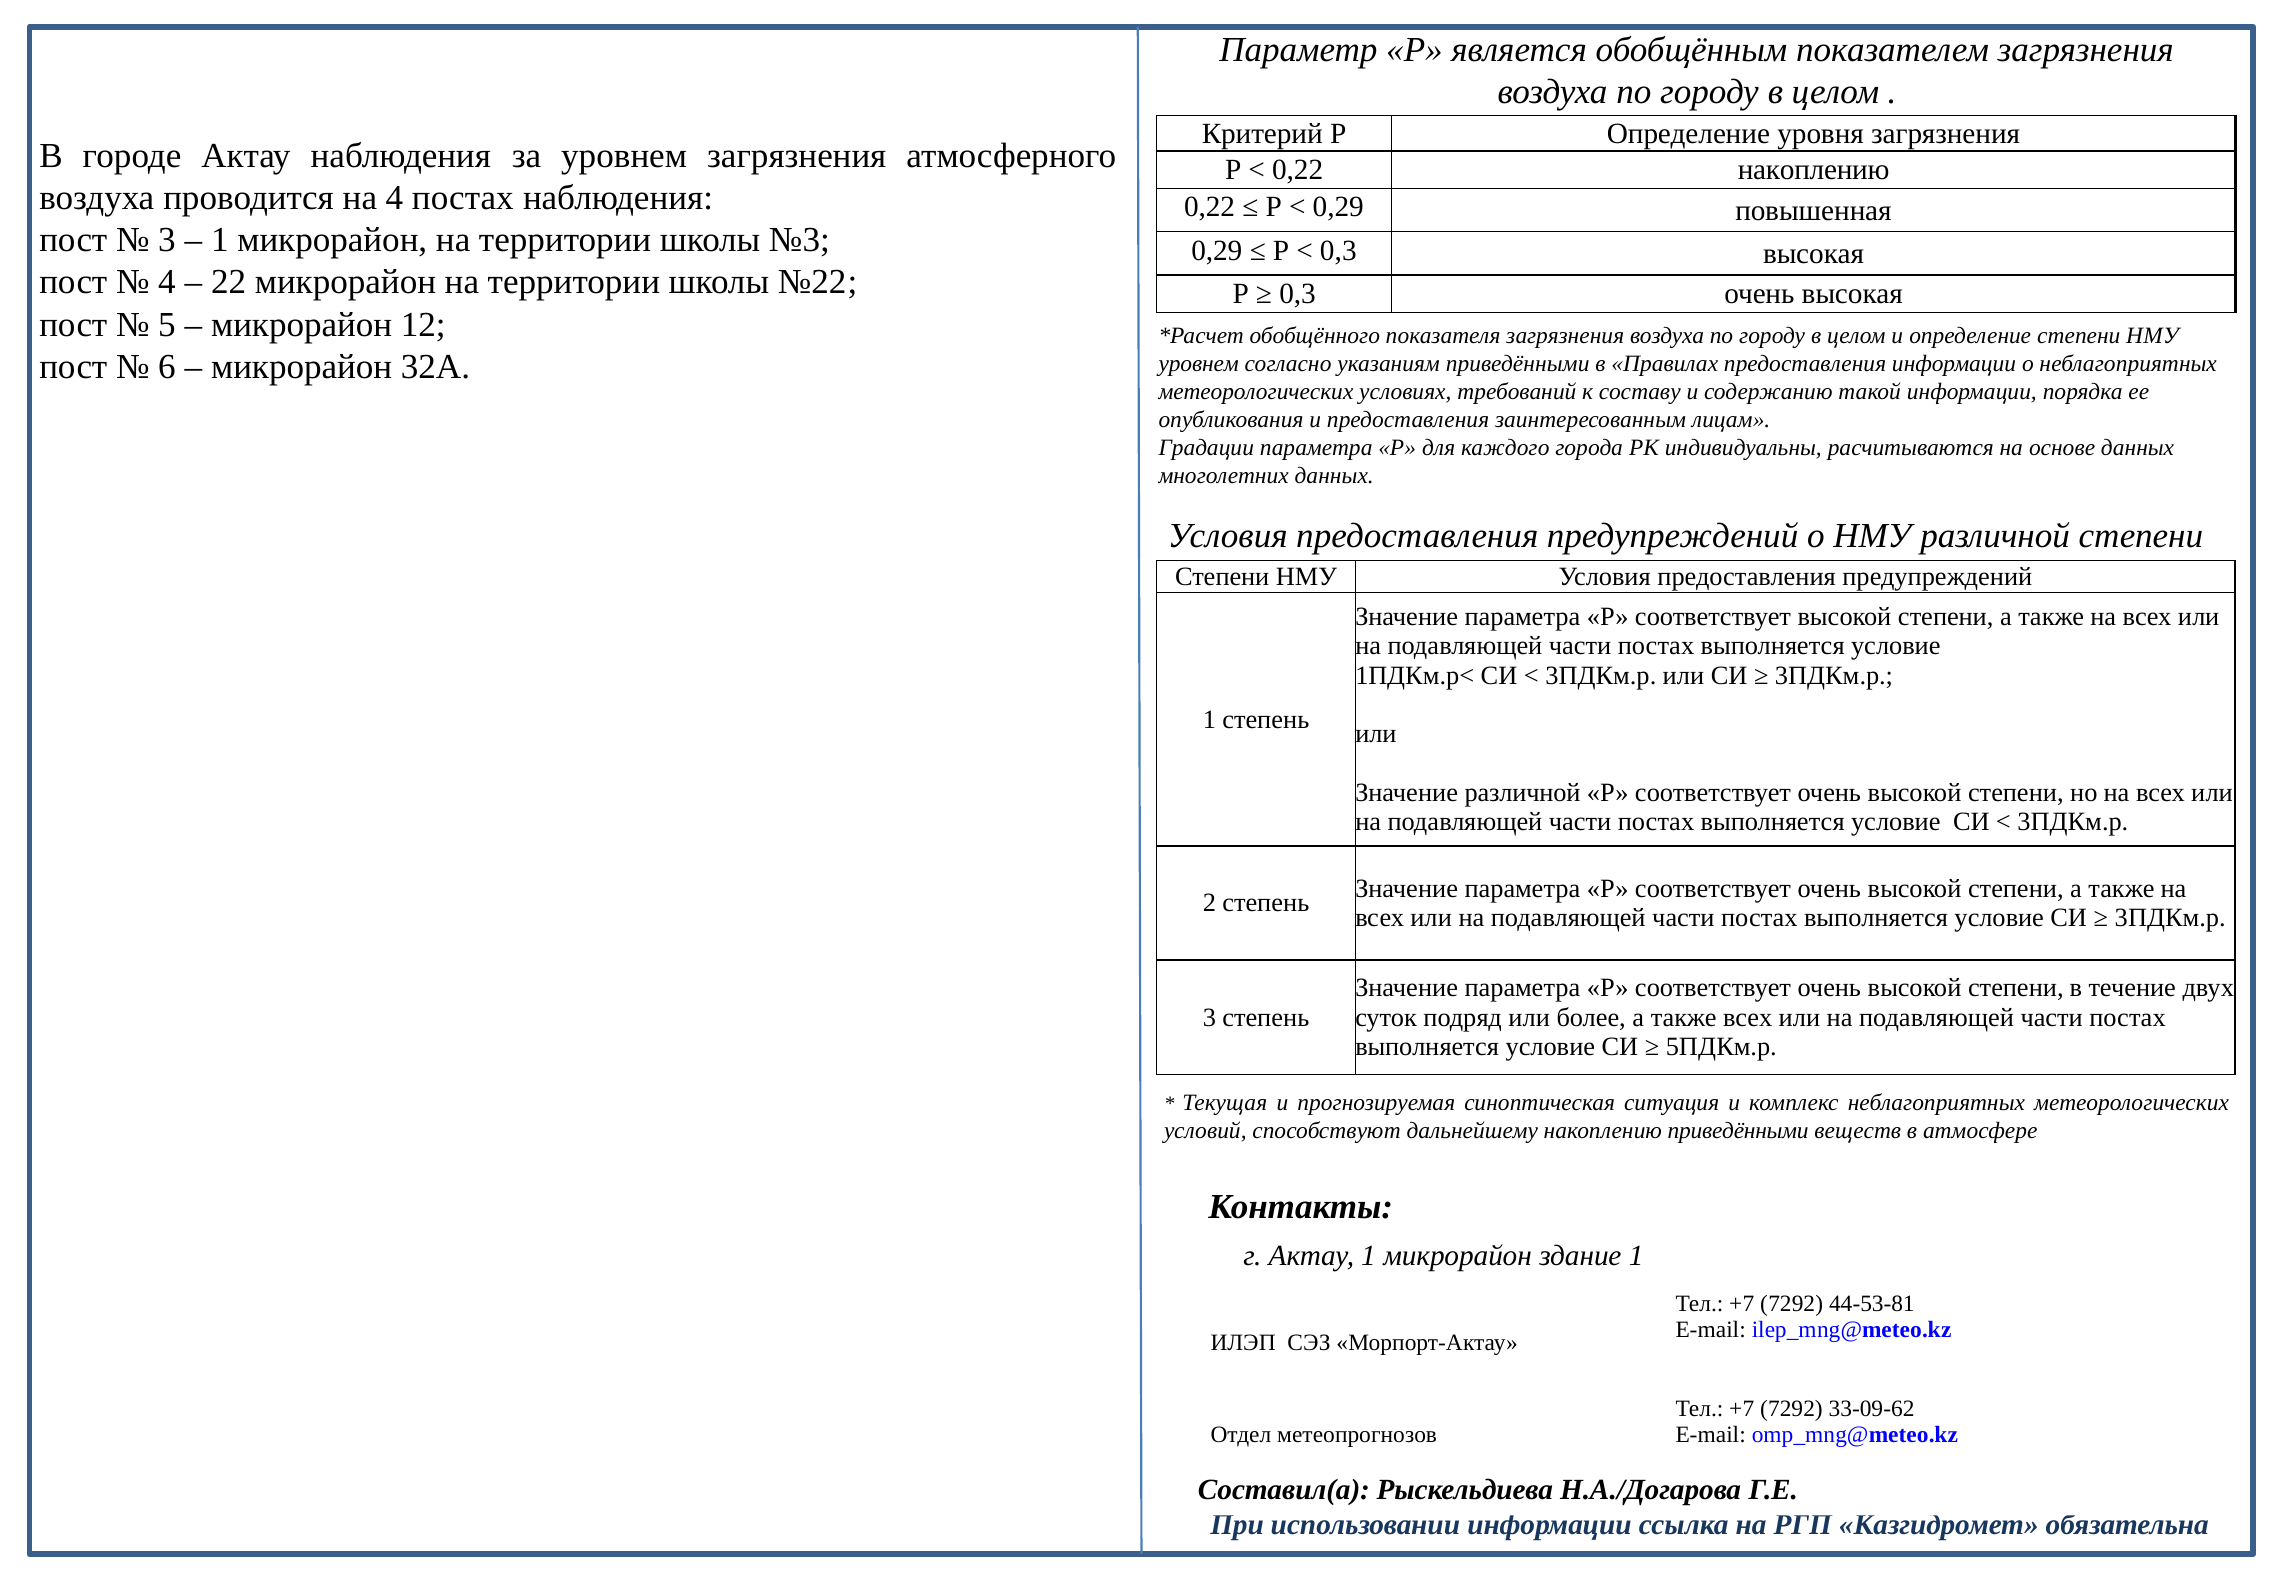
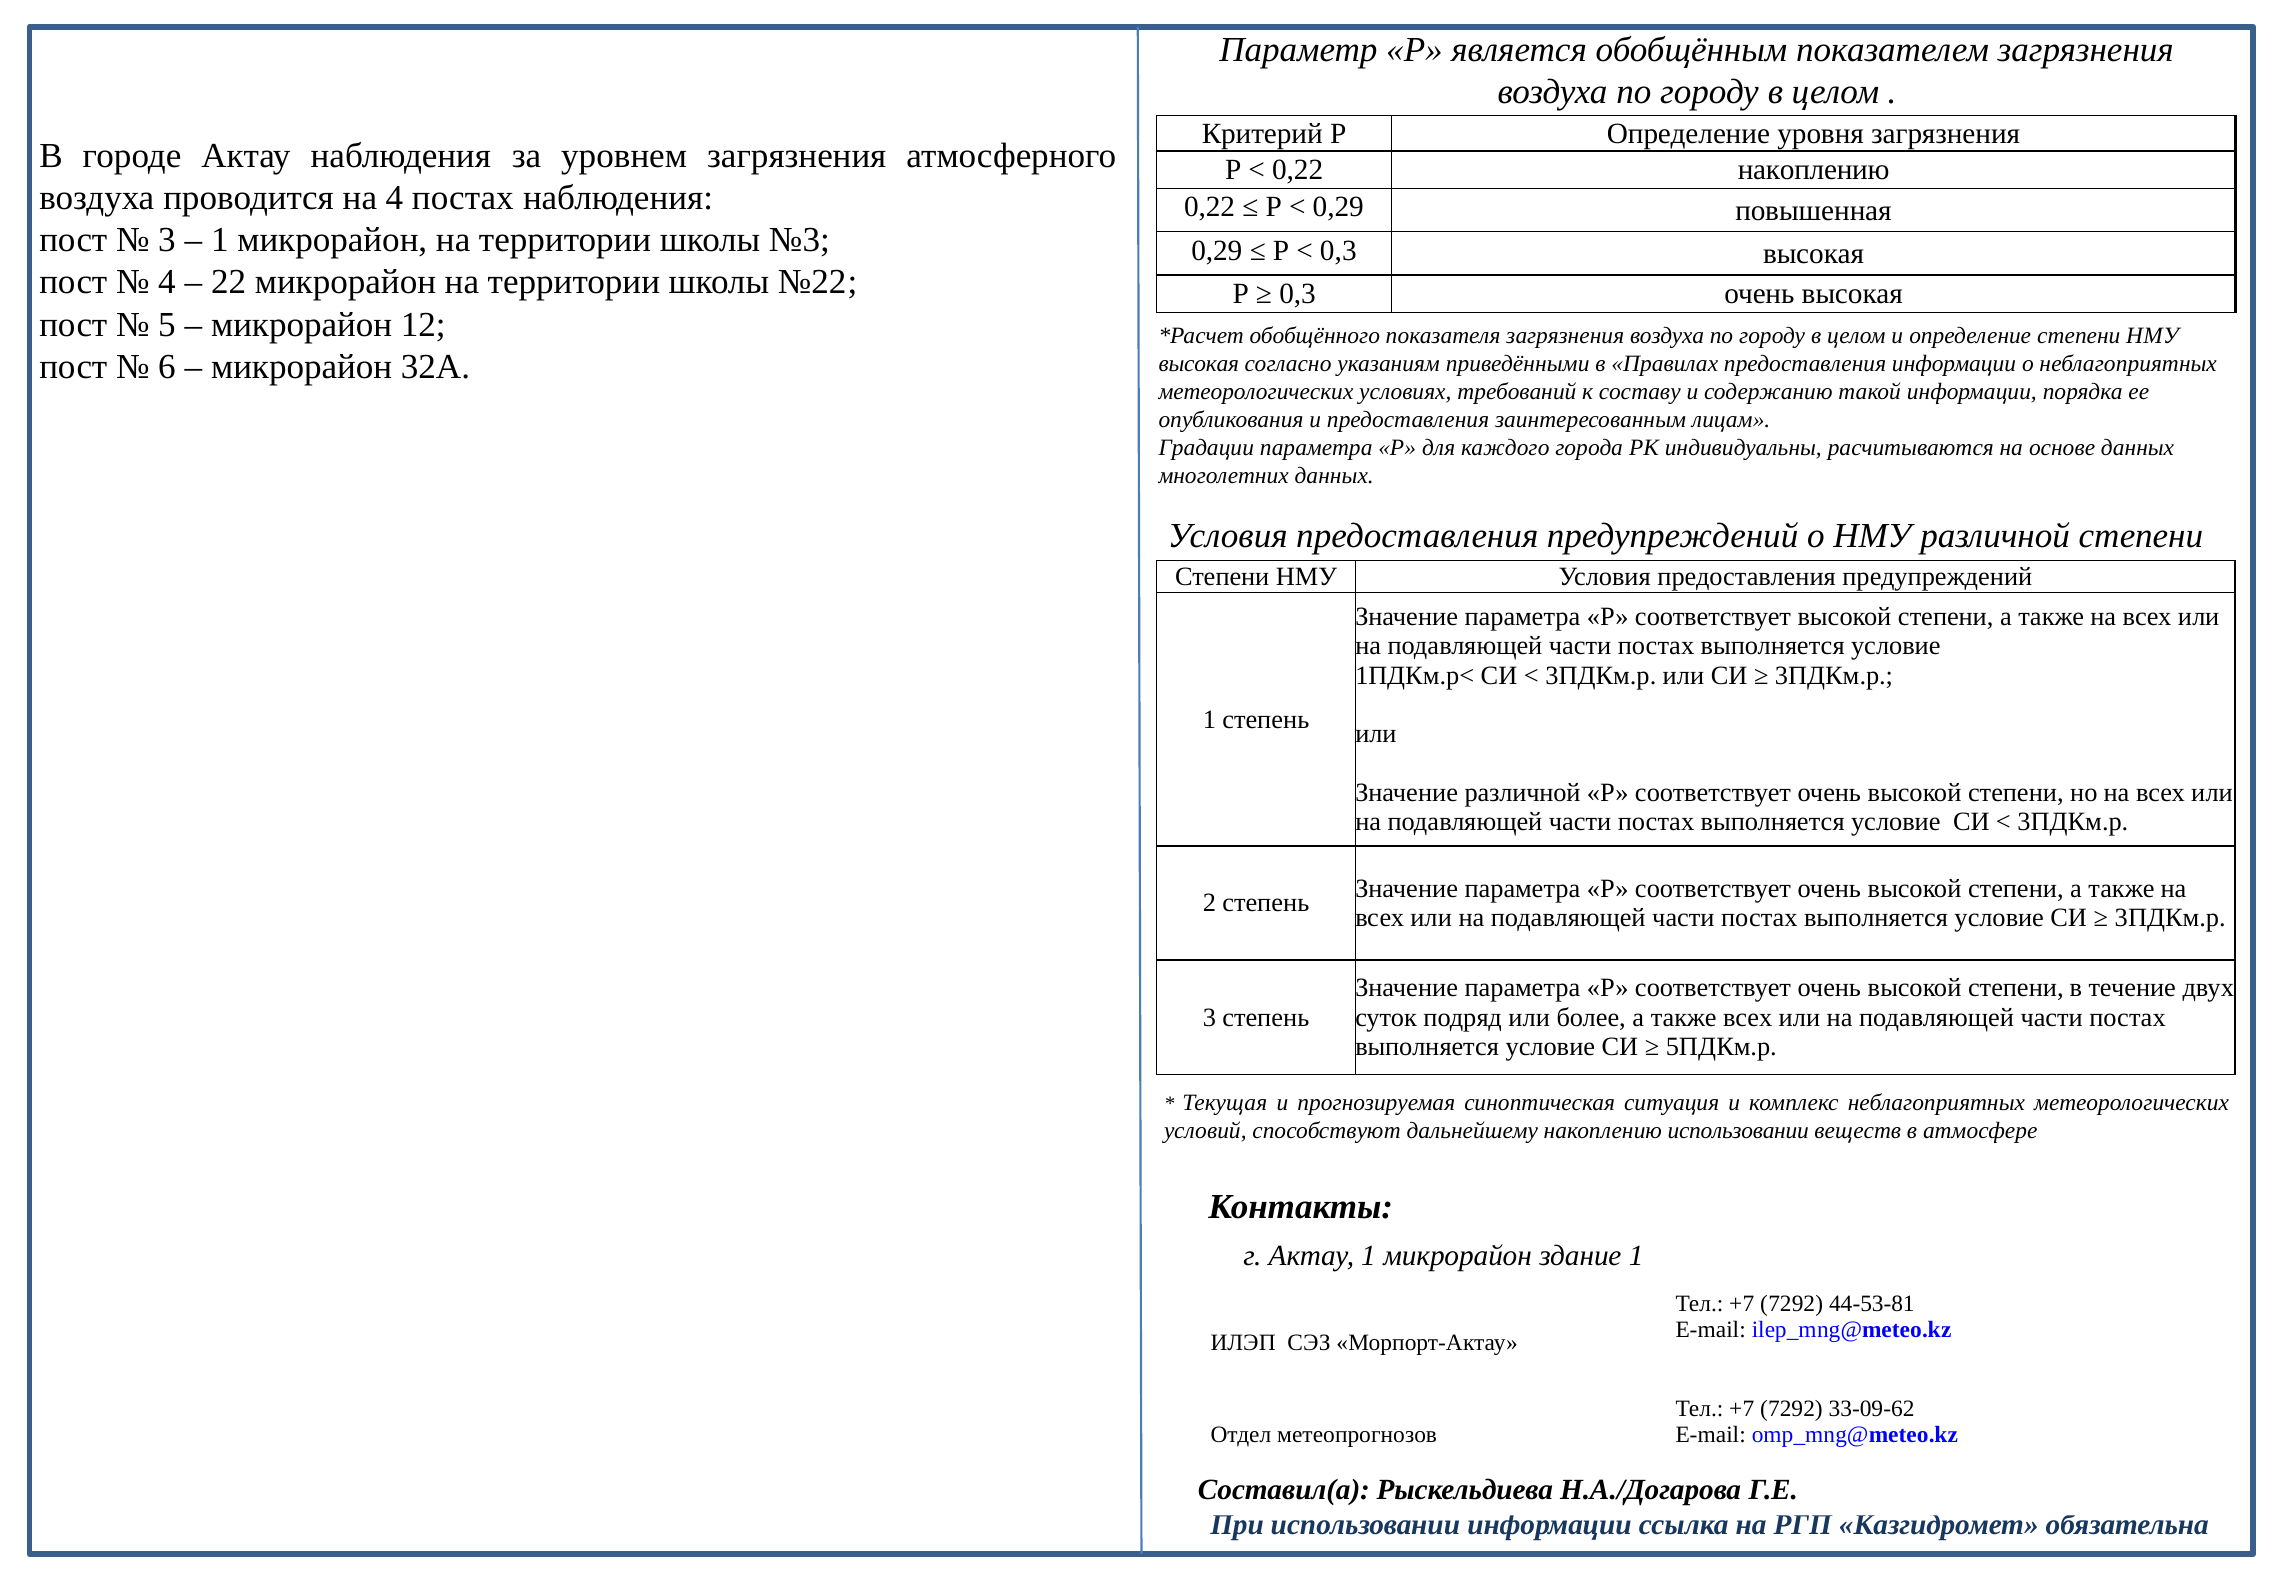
уровнем: уровнем -> высокая (1199, 363)
накоплению приведёнными: приведёнными -> использовании (1738, 1130)
